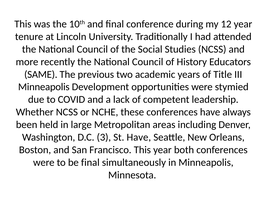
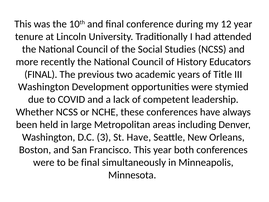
SAME: SAME -> FINAL (41, 74)
Minneapolis: Minneapolis -> Washington (44, 87)
